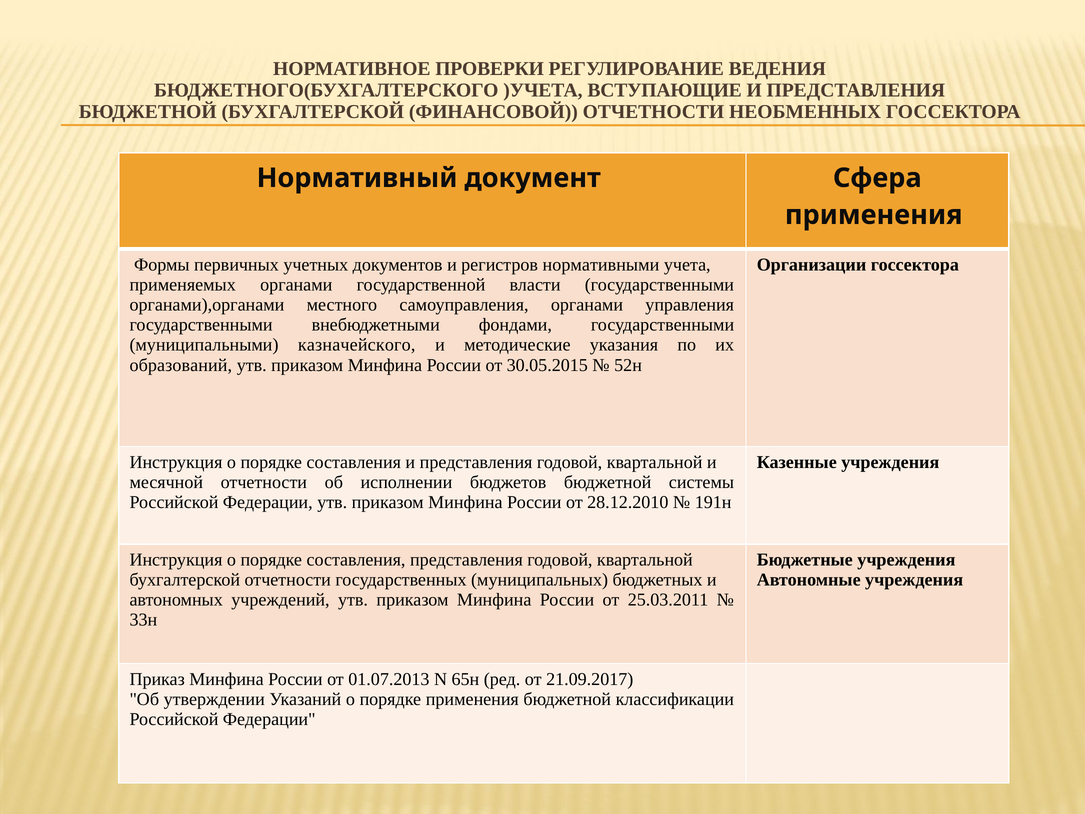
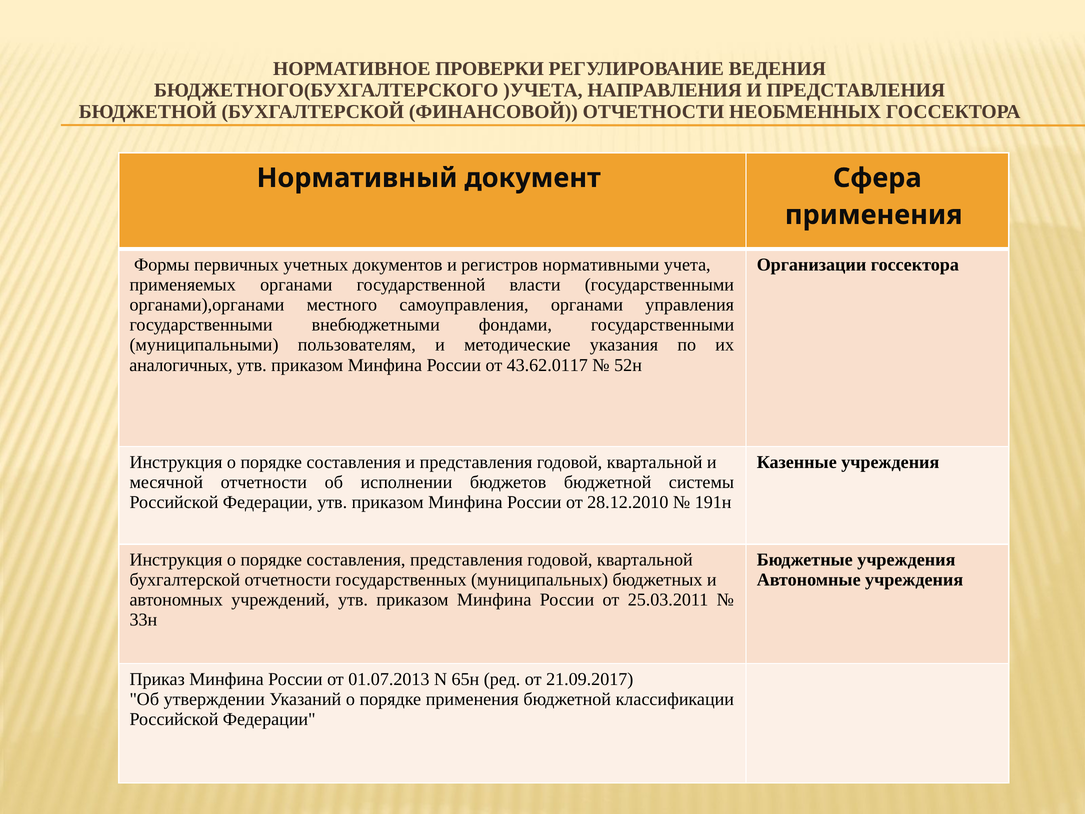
ВСТУПАЮЩИЕ: ВСТУПАЮЩИЕ -> НАПРАВЛЕНИЯ (665, 90)
казначейского: казначейского -> пользователям (357, 345)
образований: образований -> аналогичных (181, 365)
30.05.2015: 30.05.2015 -> 43.62.0117 (547, 365)
